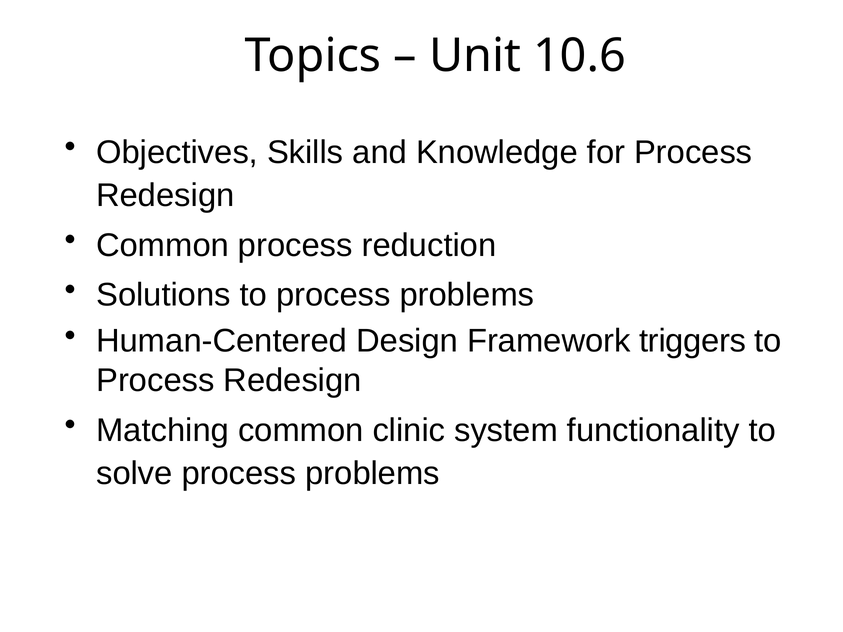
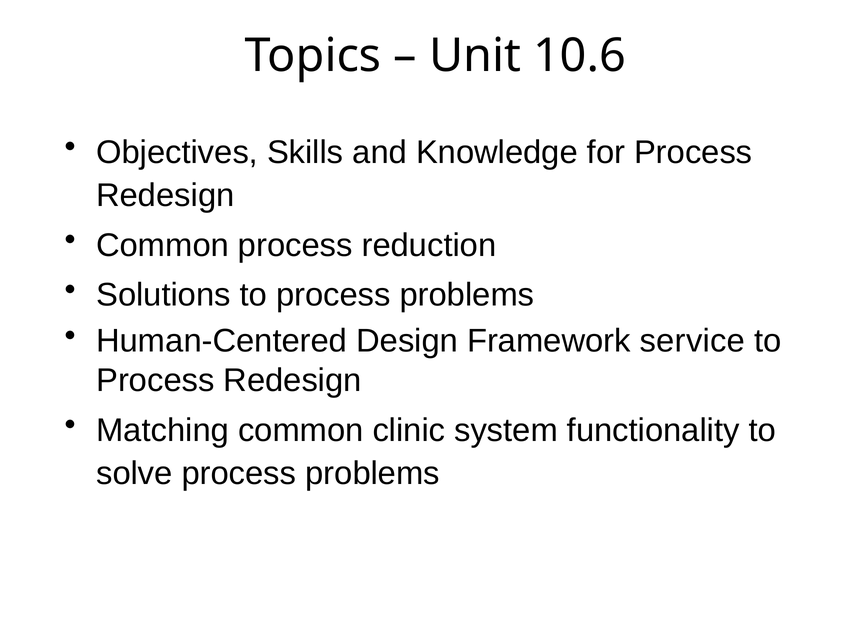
triggers: triggers -> service (692, 341)
